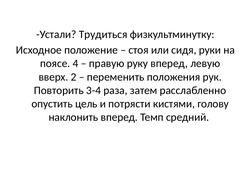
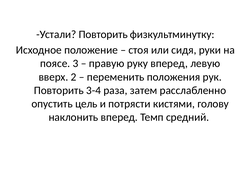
Устали Трудиться: Трудиться -> Повторить (103, 34)
4: 4 -> 3 (76, 63)
